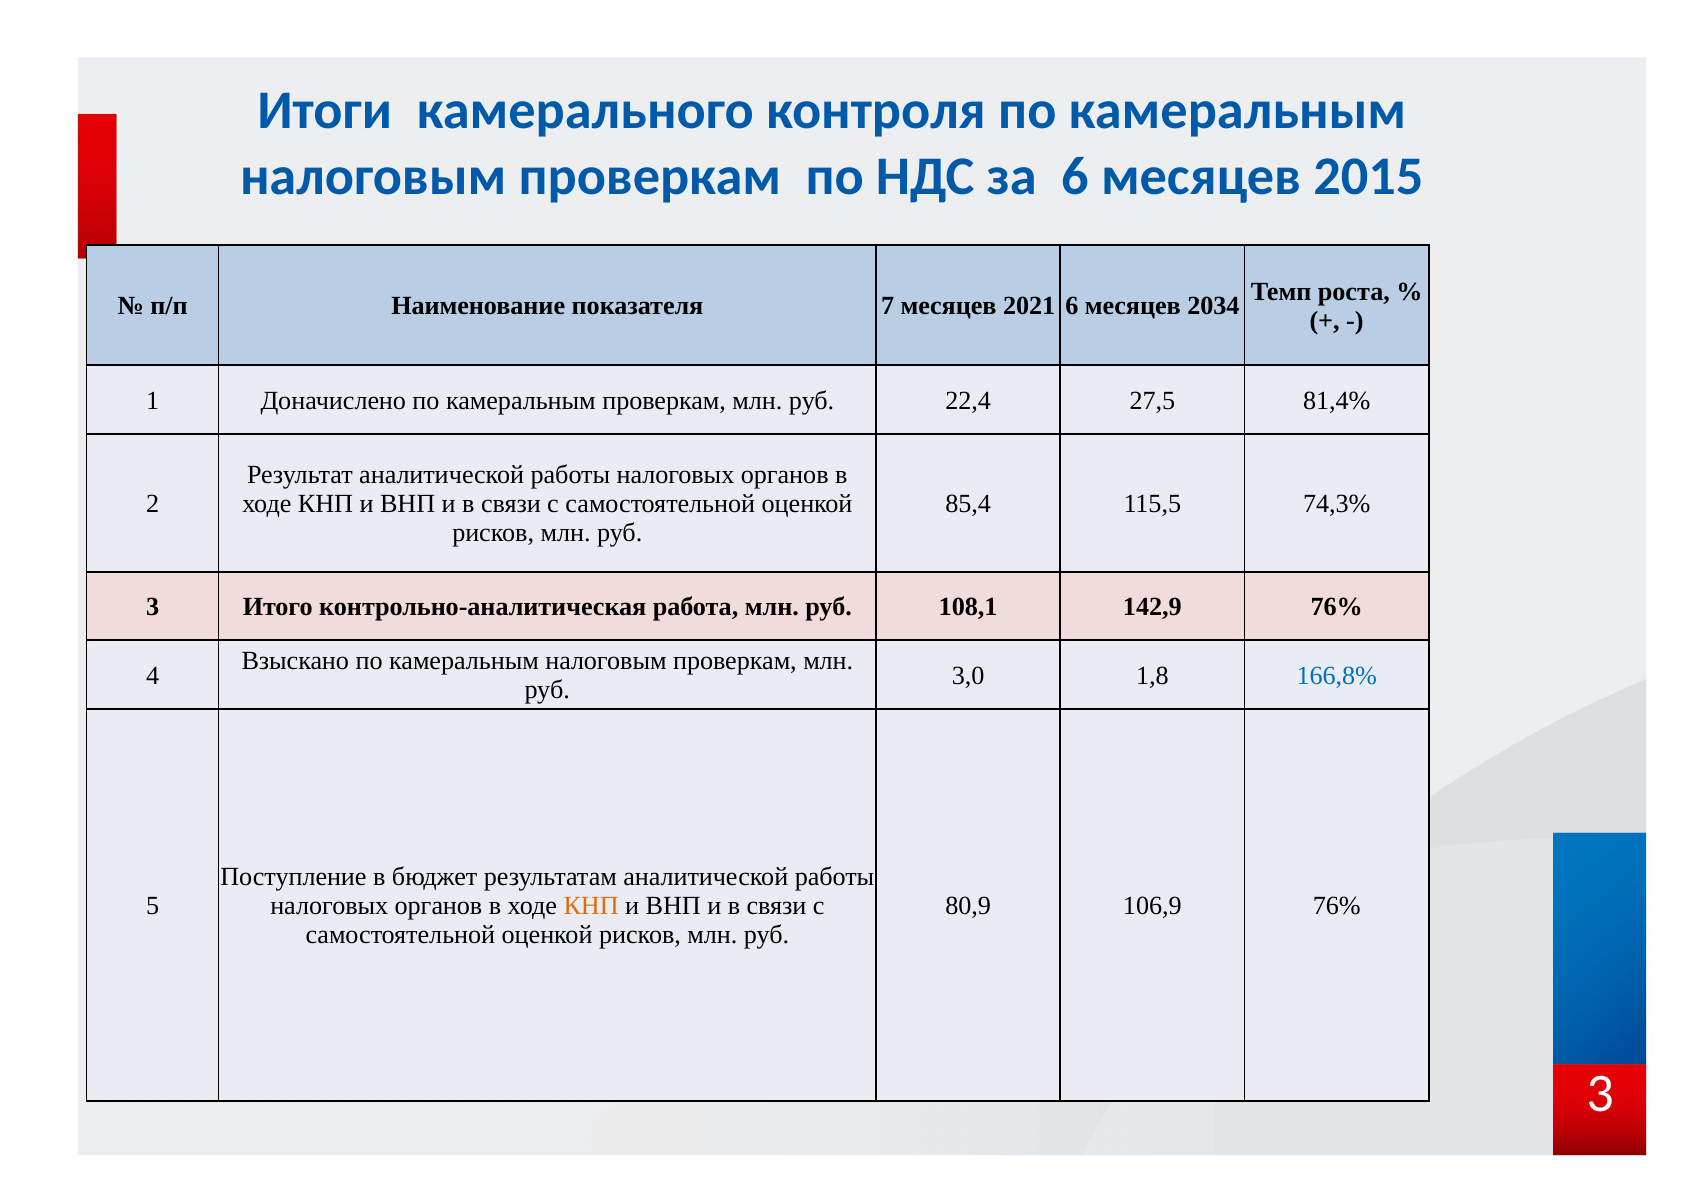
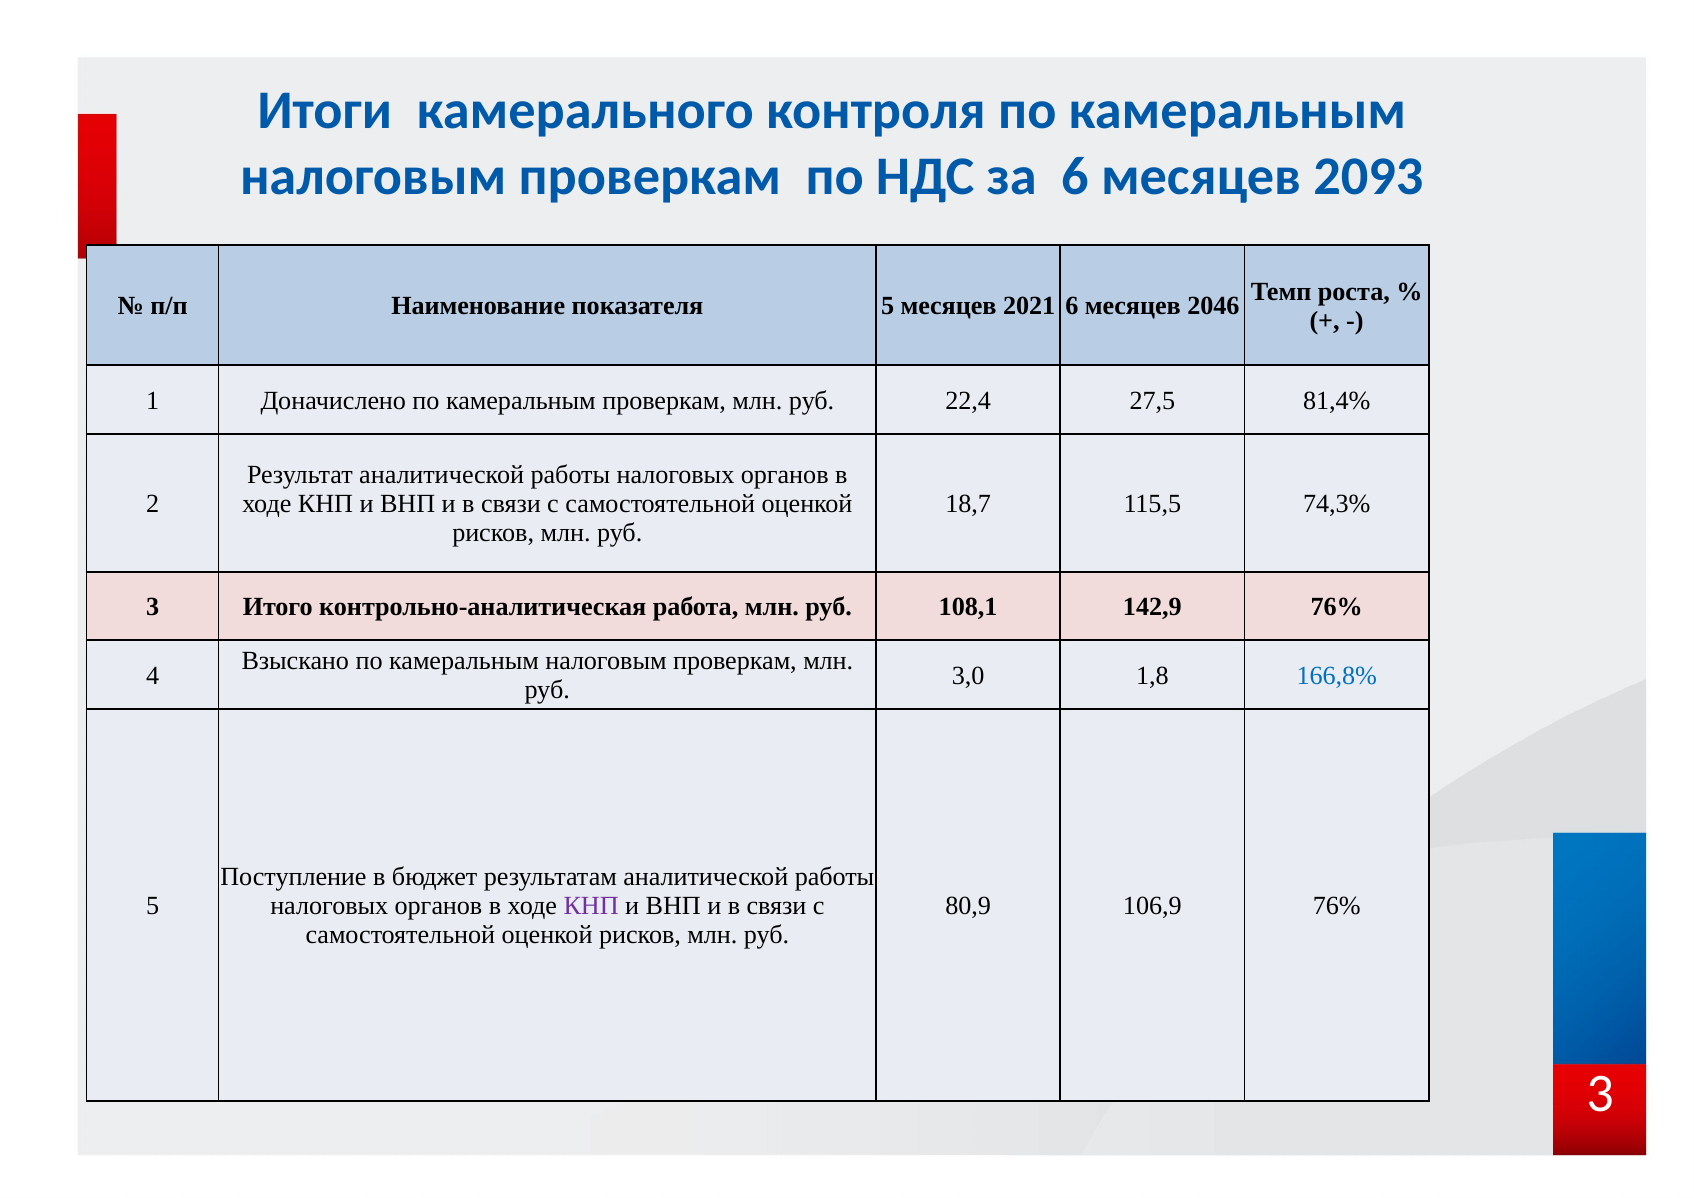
2015: 2015 -> 2093 (1368, 176)
показателя 7: 7 -> 5 (888, 306)
2034: 2034 -> 2046 (1213, 306)
85,4: 85,4 -> 18,7 (968, 504)
КНП colour: orange -> purple (591, 906)
